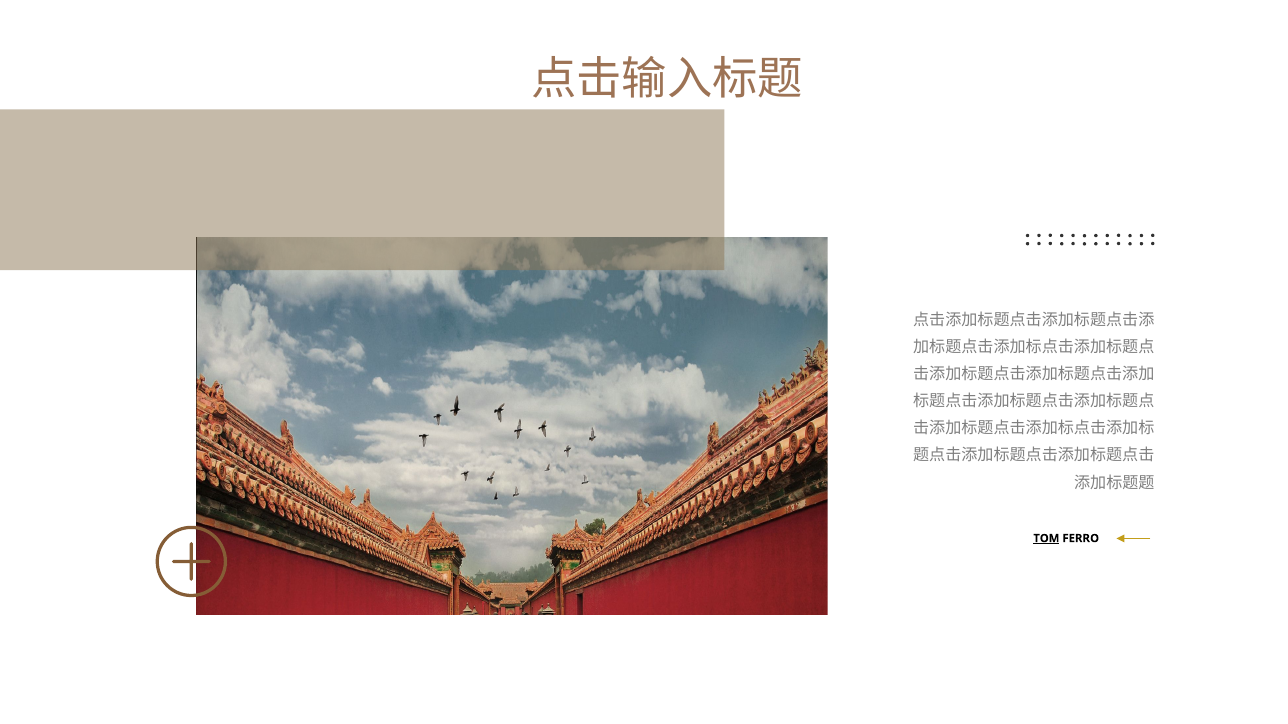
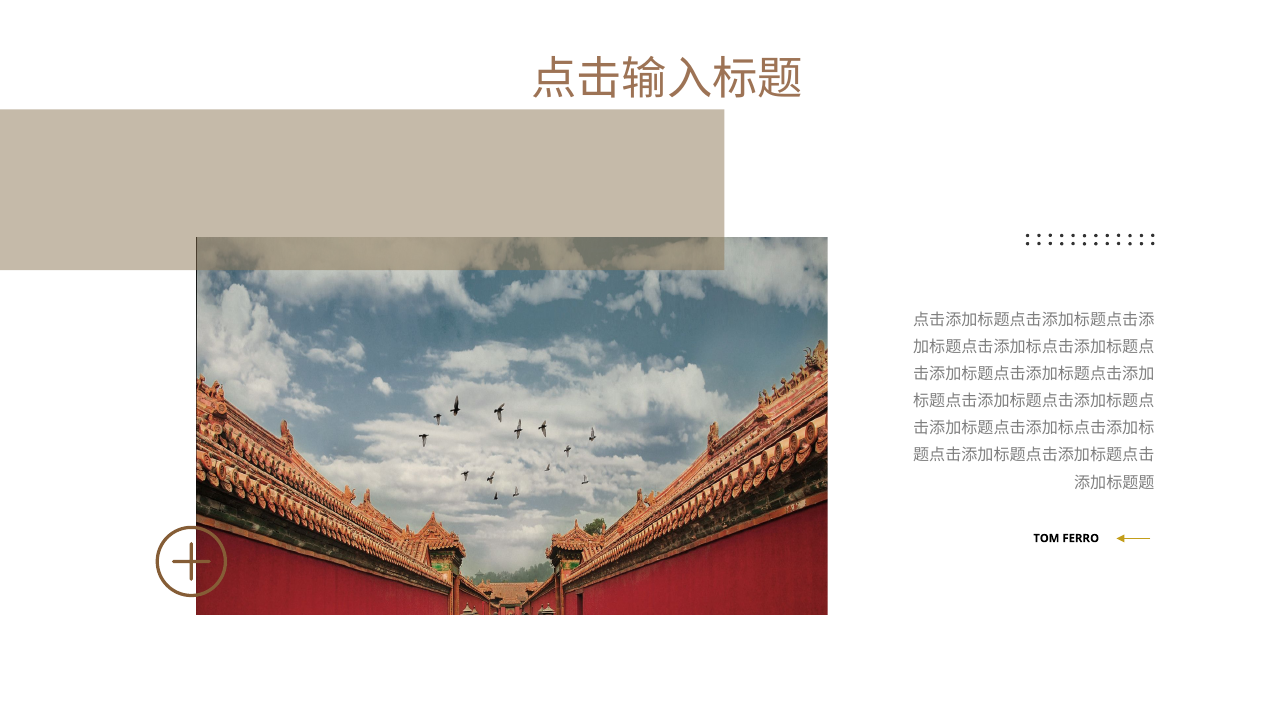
TOM underline: present -> none (1046, 539)
